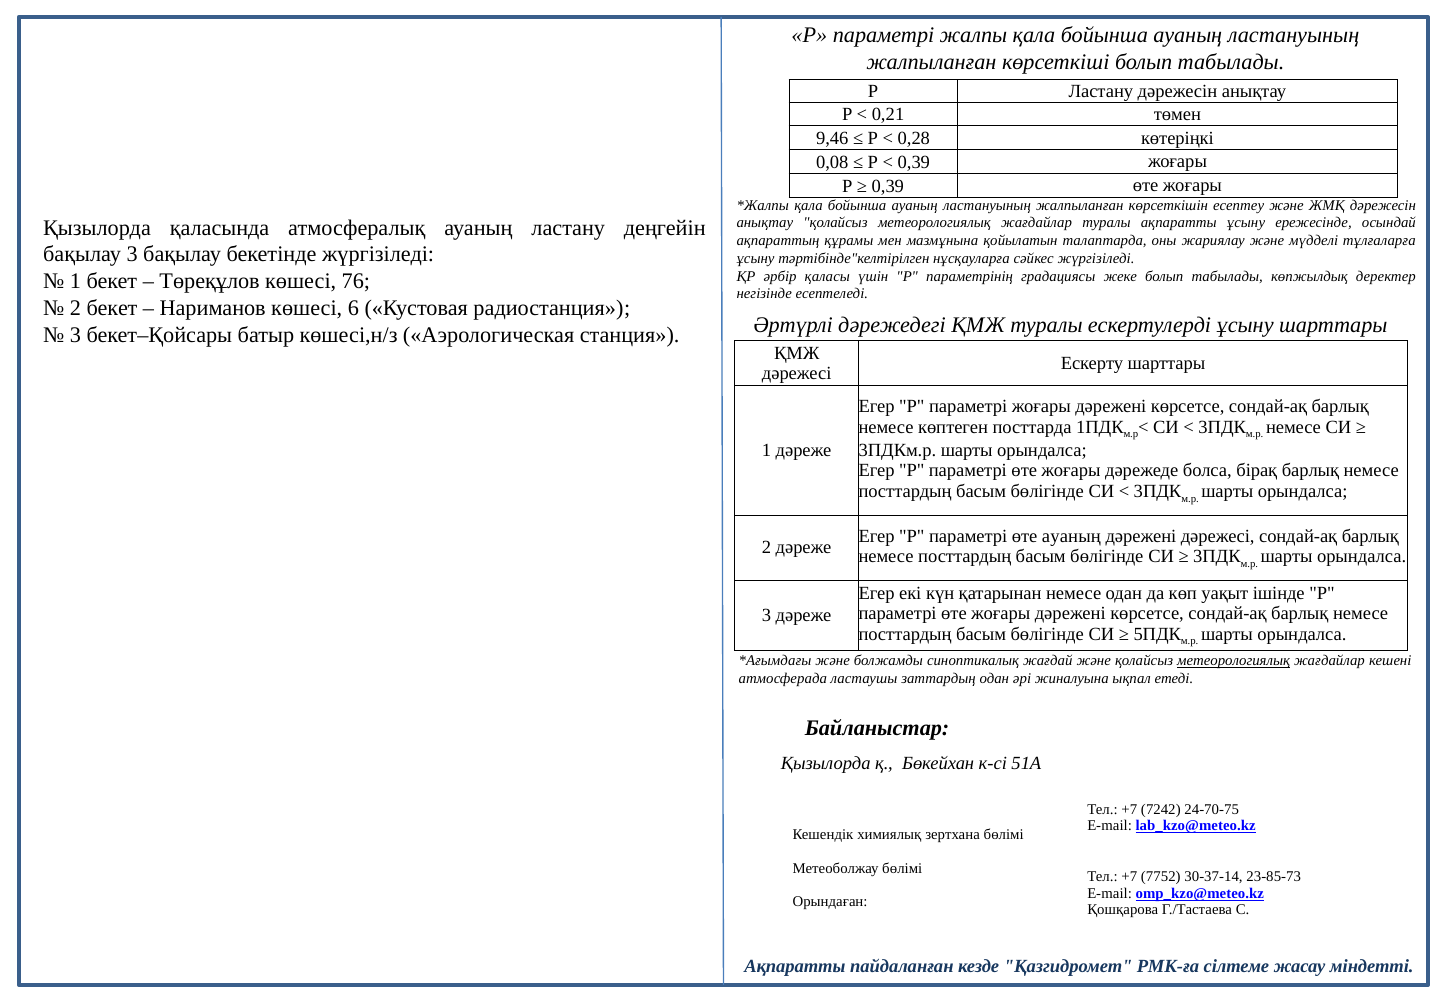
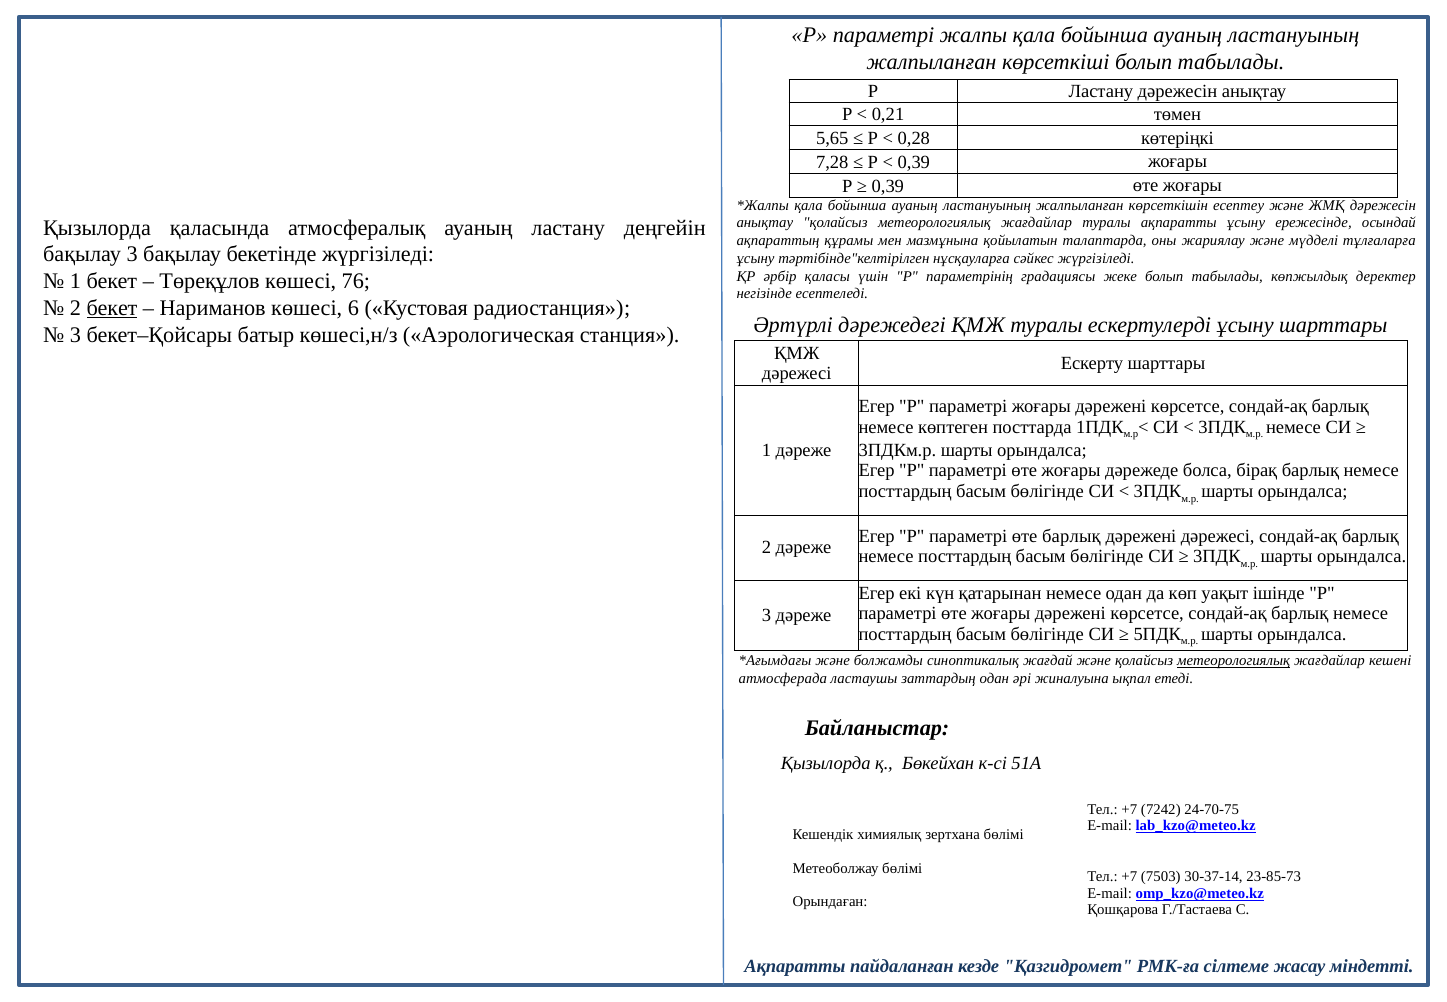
9,46: 9,46 -> 5,65 (832, 139)
0,08: 0,08 -> 7,28 (832, 162)
бекет underline: none -> present (112, 308)
өте ауаның: ауаның -> барлық (1071, 536)
7752: 7752 -> 7503 (1161, 877)
